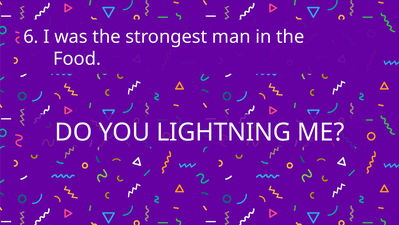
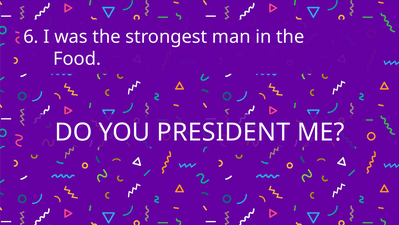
LIGHTNING: LIGHTNING -> PRESIDENT (223, 132)
